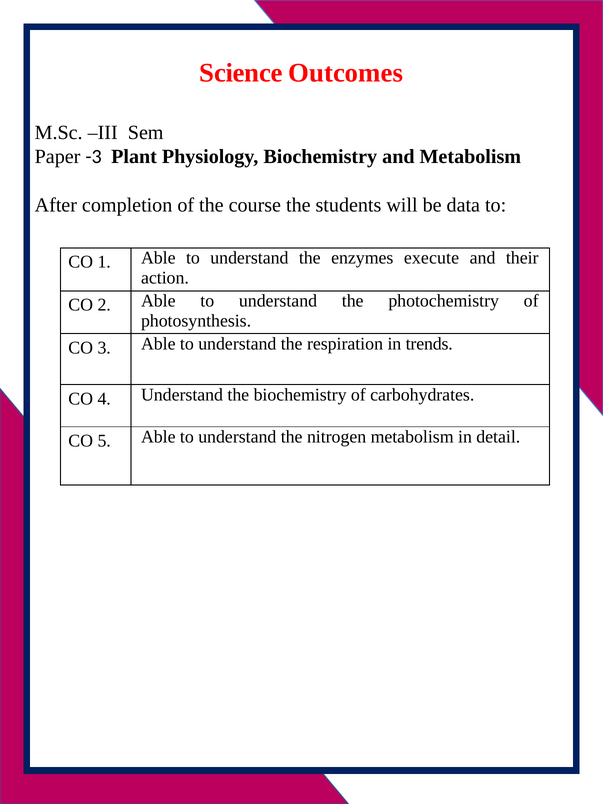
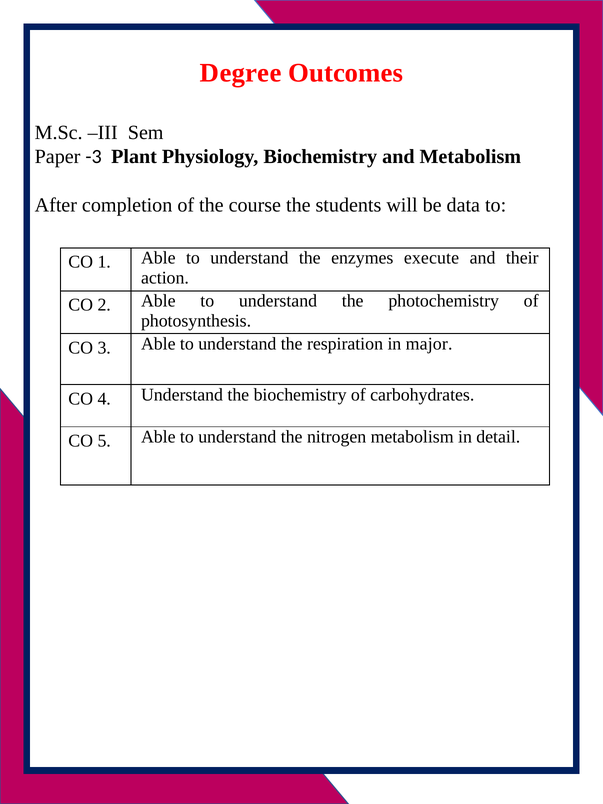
Science: Science -> Degree (241, 73)
trends: trends -> major (429, 344)
